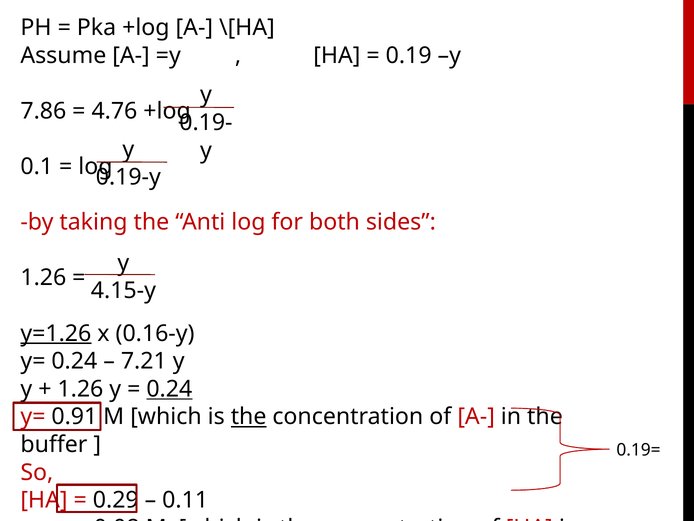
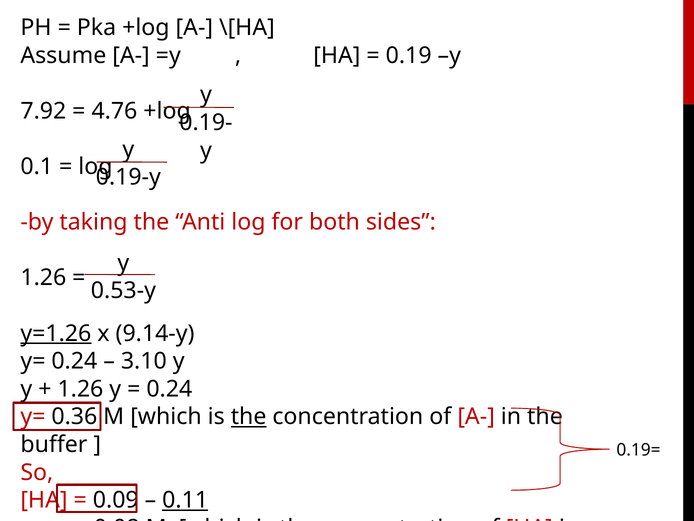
7.86: 7.86 -> 7.92 (43, 111)
4.15-y: 4.15-y -> 0.53-y (123, 291)
0.16-y: 0.16-y -> 9.14-y (155, 333)
7.21: 7.21 -> 3.10 (144, 361)
0.24 underline: present -> none (169, 389)
0.91: 0.91 -> 0.36 (74, 416)
0.29: 0.29 -> 0.09 (116, 500)
0.11 underline: none -> present (185, 500)
